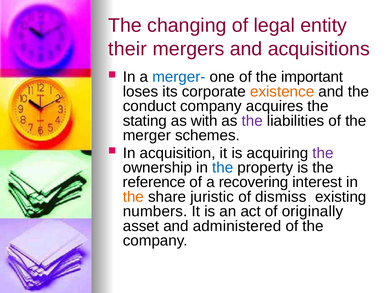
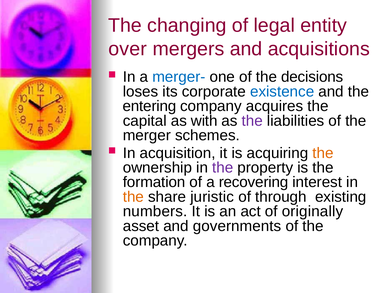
their: their -> over (128, 49)
important: important -> decisions (312, 77)
existence colour: orange -> blue (282, 92)
conduct: conduct -> entering (149, 106)
stating: stating -> capital (145, 121)
the colour: purple -> orange (323, 153)
the colour: blue -> purple (223, 168)
reference: reference -> formation (154, 182)
dismiss: dismiss -> through (281, 197)
administered: administered -> governments (237, 226)
